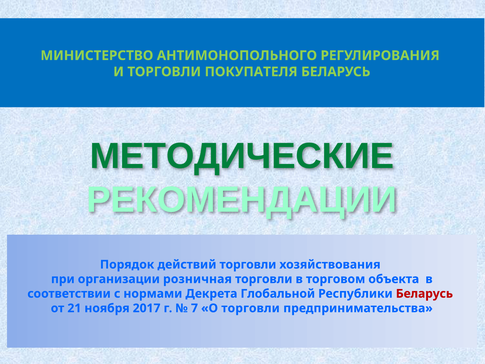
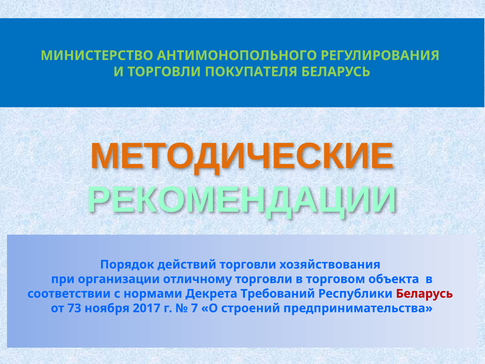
МЕТОДИЧЕСКИЕ colour: green -> orange (242, 156)
розничная: розничная -> отличному (198, 279)
Глобальной: Глобальной -> Требований (278, 293)
21: 21 -> 73 (74, 308)
О торговли: торговли -> строений (251, 308)
